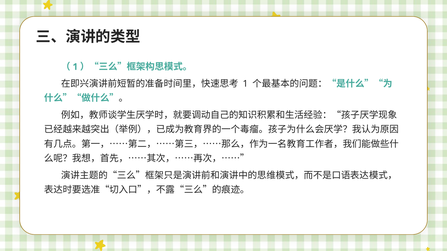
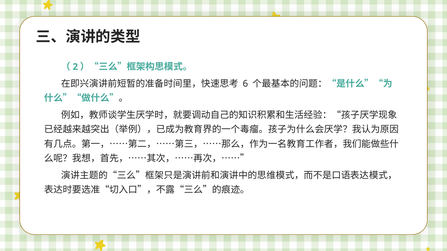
1: 1 -> 2 (75, 67)
1: 1 -> 6 (245, 84)
